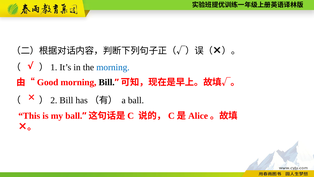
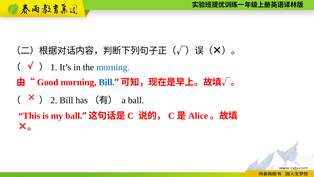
Bill colour: black -> blue (107, 82)
